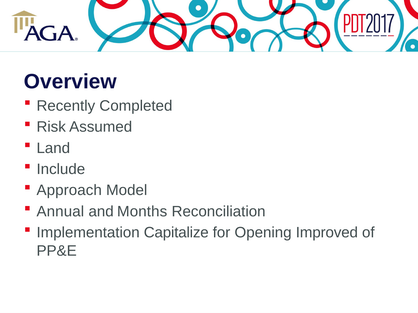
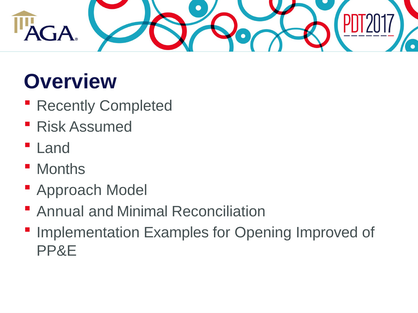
Include: Include -> Months (61, 169)
Months: Months -> Minimal (142, 212)
Capitalize: Capitalize -> Examples (176, 233)
